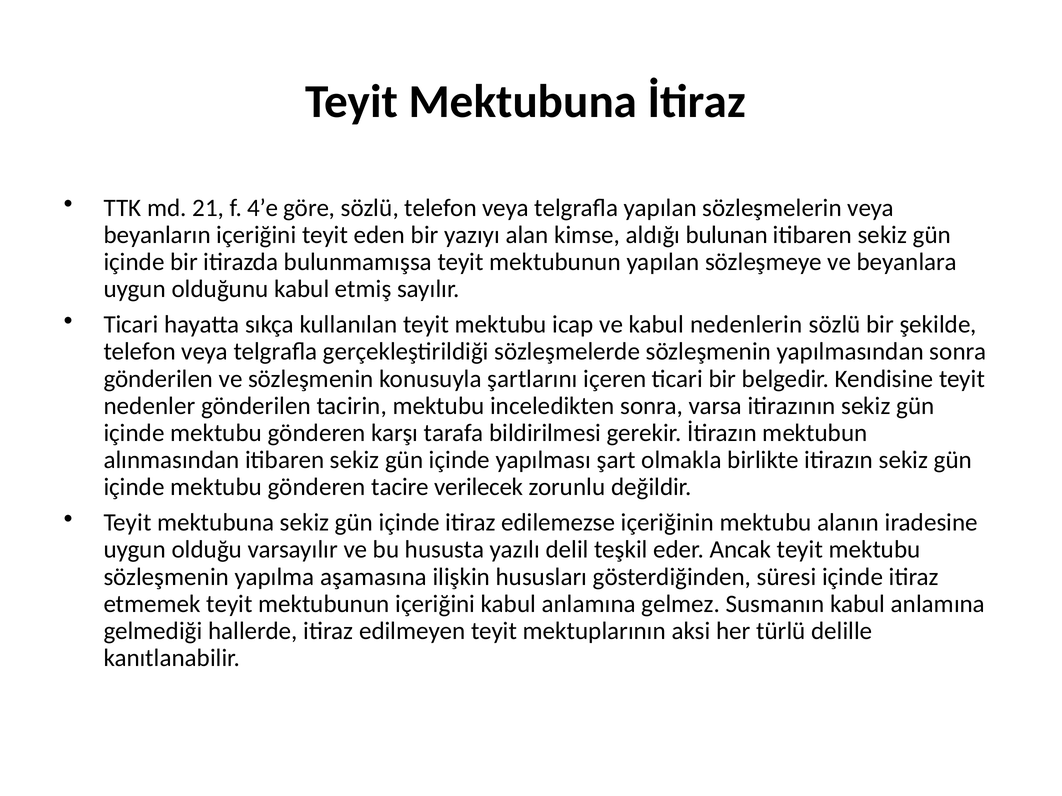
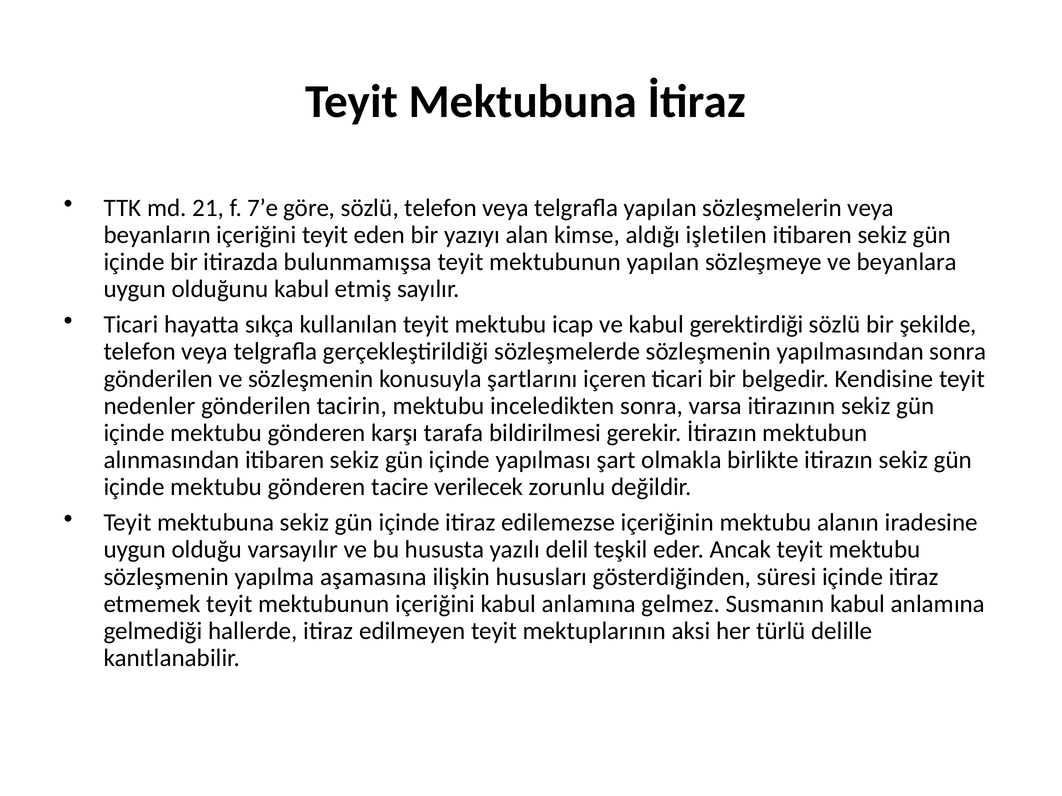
4’e: 4’e -> 7’e (263, 208)
bulunan: bulunan -> işletilen (726, 235)
nedenlerin: nedenlerin -> gerektirdiği (747, 325)
